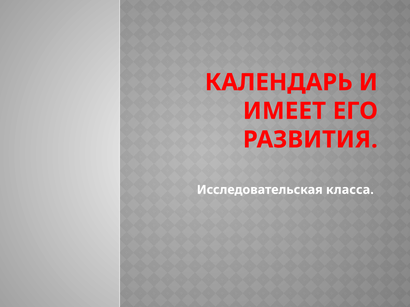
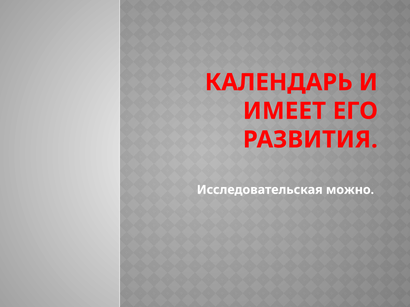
класса: класса -> можно (350, 190)
